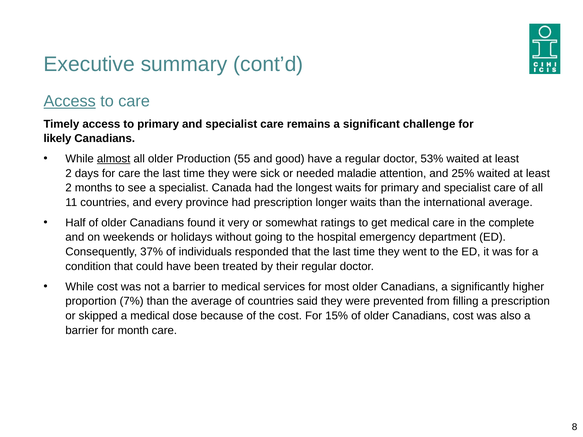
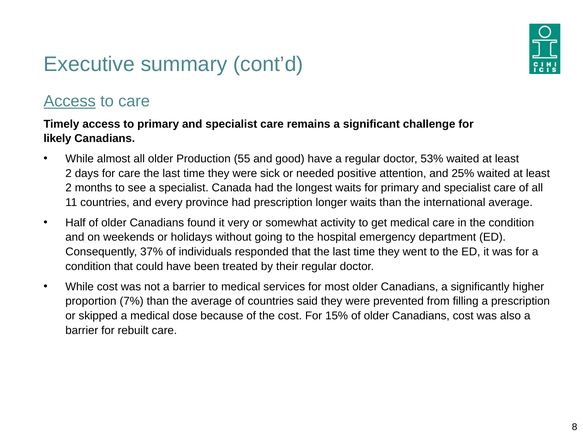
almost underline: present -> none (114, 159)
maladie: maladie -> positive (357, 173)
ratings: ratings -> activity (338, 223)
the complete: complete -> condition (511, 223)
month: month -> rebuilt (133, 330)
